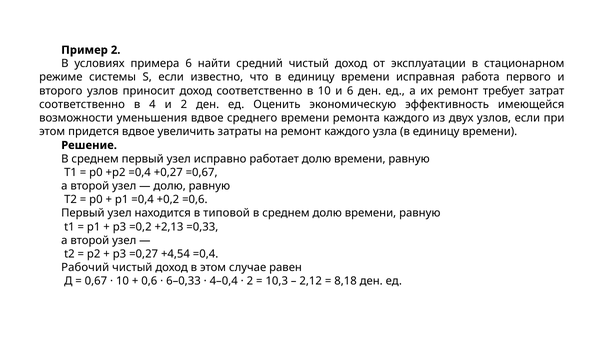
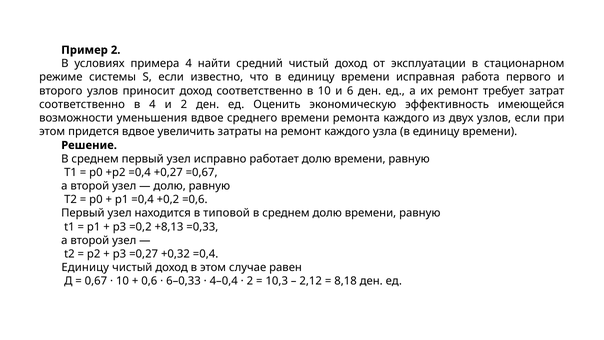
примера 6: 6 -> 4 (189, 64)
+2,13: +2,13 -> +8,13 (169, 227)
+4,54: +4,54 -> +0,32 (175, 254)
Рабочий: Рабочий -> Единицу (85, 267)
